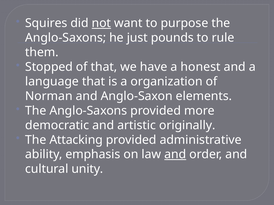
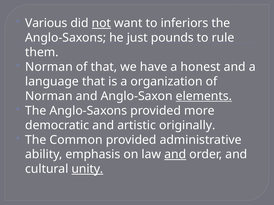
Squires: Squires -> Various (46, 23)
purpose: purpose -> inferiors (184, 23)
Stopped: Stopped -> Norman (49, 67)
elements underline: none -> present (204, 96)
Attacking: Attacking -> Common (76, 140)
unity underline: none -> present (87, 169)
